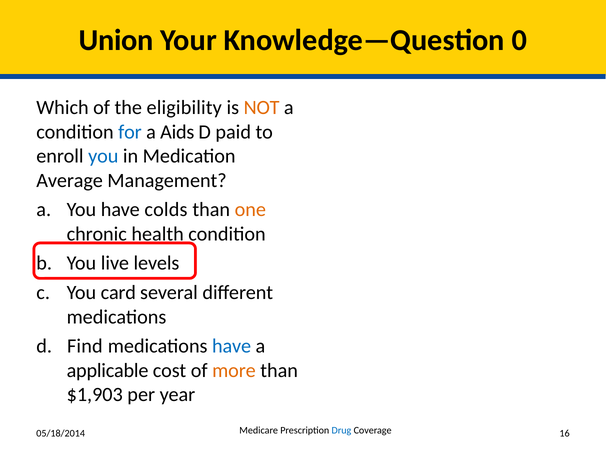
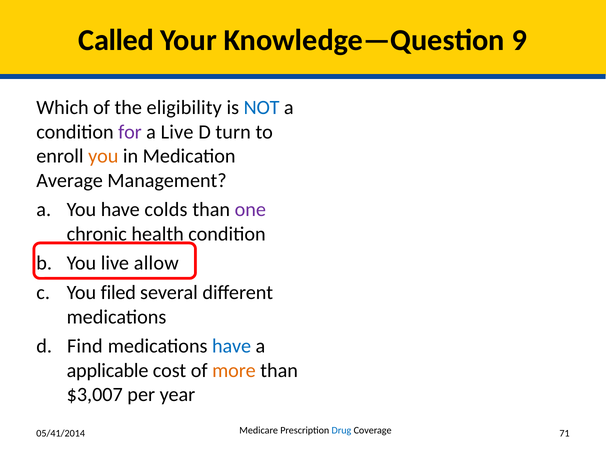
Union: Union -> Called (116, 40)
0: 0 -> 9 (519, 40)
NOT colour: orange -> blue (262, 107)
for colour: blue -> purple (130, 132)
a Aids: Aids -> Live (177, 132)
paid: paid -> turn (233, 132)
you colour: blue -> orange (103, 156)
one colour: orange -> purple (250, 209)
levels: levels -> allow (156, 263)
card: card -> filed (118, 292)
$1,903: $1,903 -> $3,007 (95, 394)
05/18/2014: 05/18/2014 -> 05/41/2014 (61, 433)
16: 16 -> 71 (565, 433)
